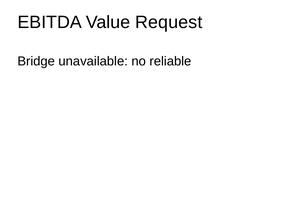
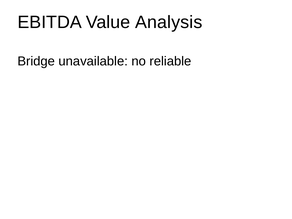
Request: Request -> Analysis (169, 22)
